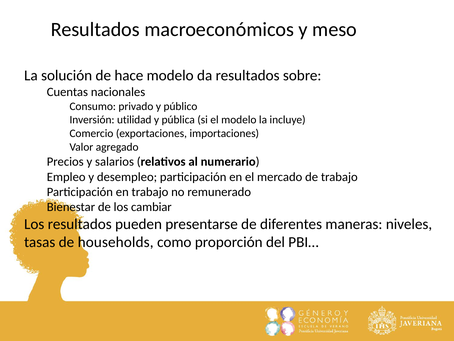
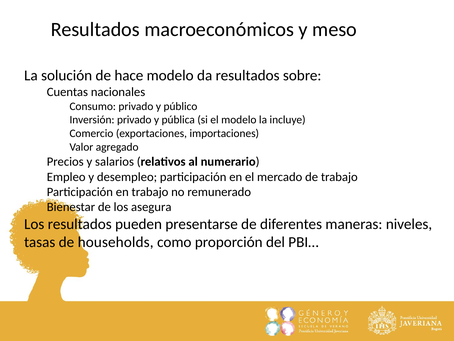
Inversión utilidad: utilidad -> privado (134, 120)
cambiar: cambiar -> asegura (151, 207)
